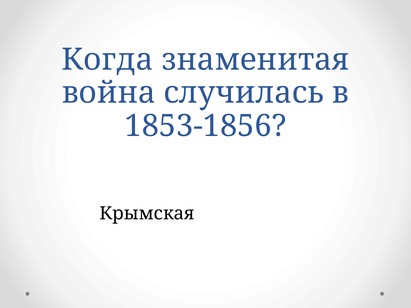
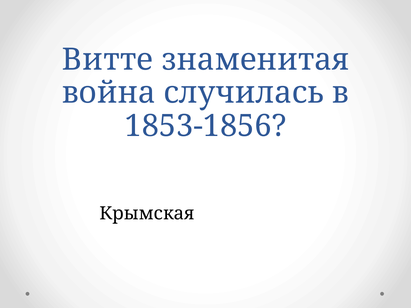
Когда: Когда -> Витте (107, 60)
